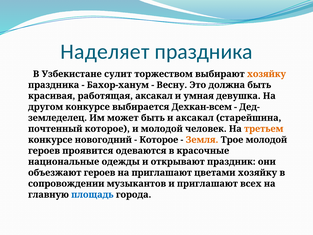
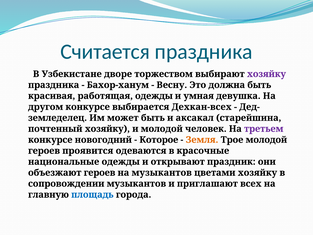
Наделяет: Наделяет -> Считается (105, 52)
сулит: сулит -> дворе (118, 74)
хозяйку colour: orange -> purple (266, 74)
работящая аксакал: аксакал -> одежды (154, 96)
Дехкан-всем: Дехкан-всем -> Дехкан-всех (202, 107)
почтенный которое: которое -> хозяйку (107, 129)
третьем colour: orange -> purple (264, 129)
на приглашают: приглашают -> музыкантов (162, 173)
